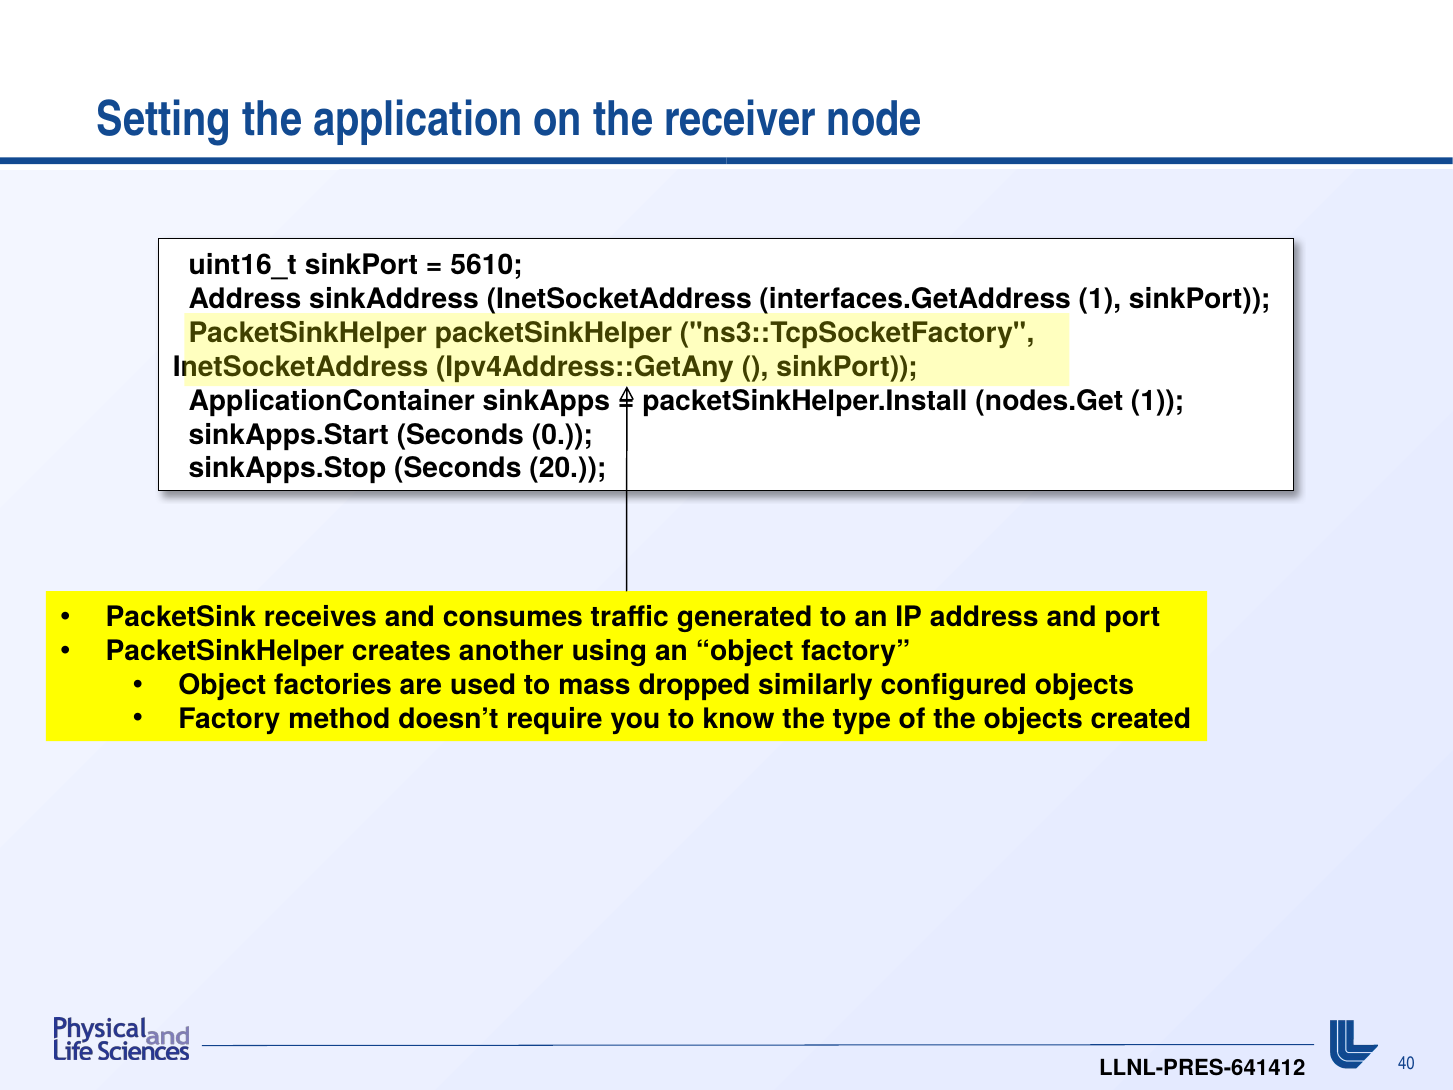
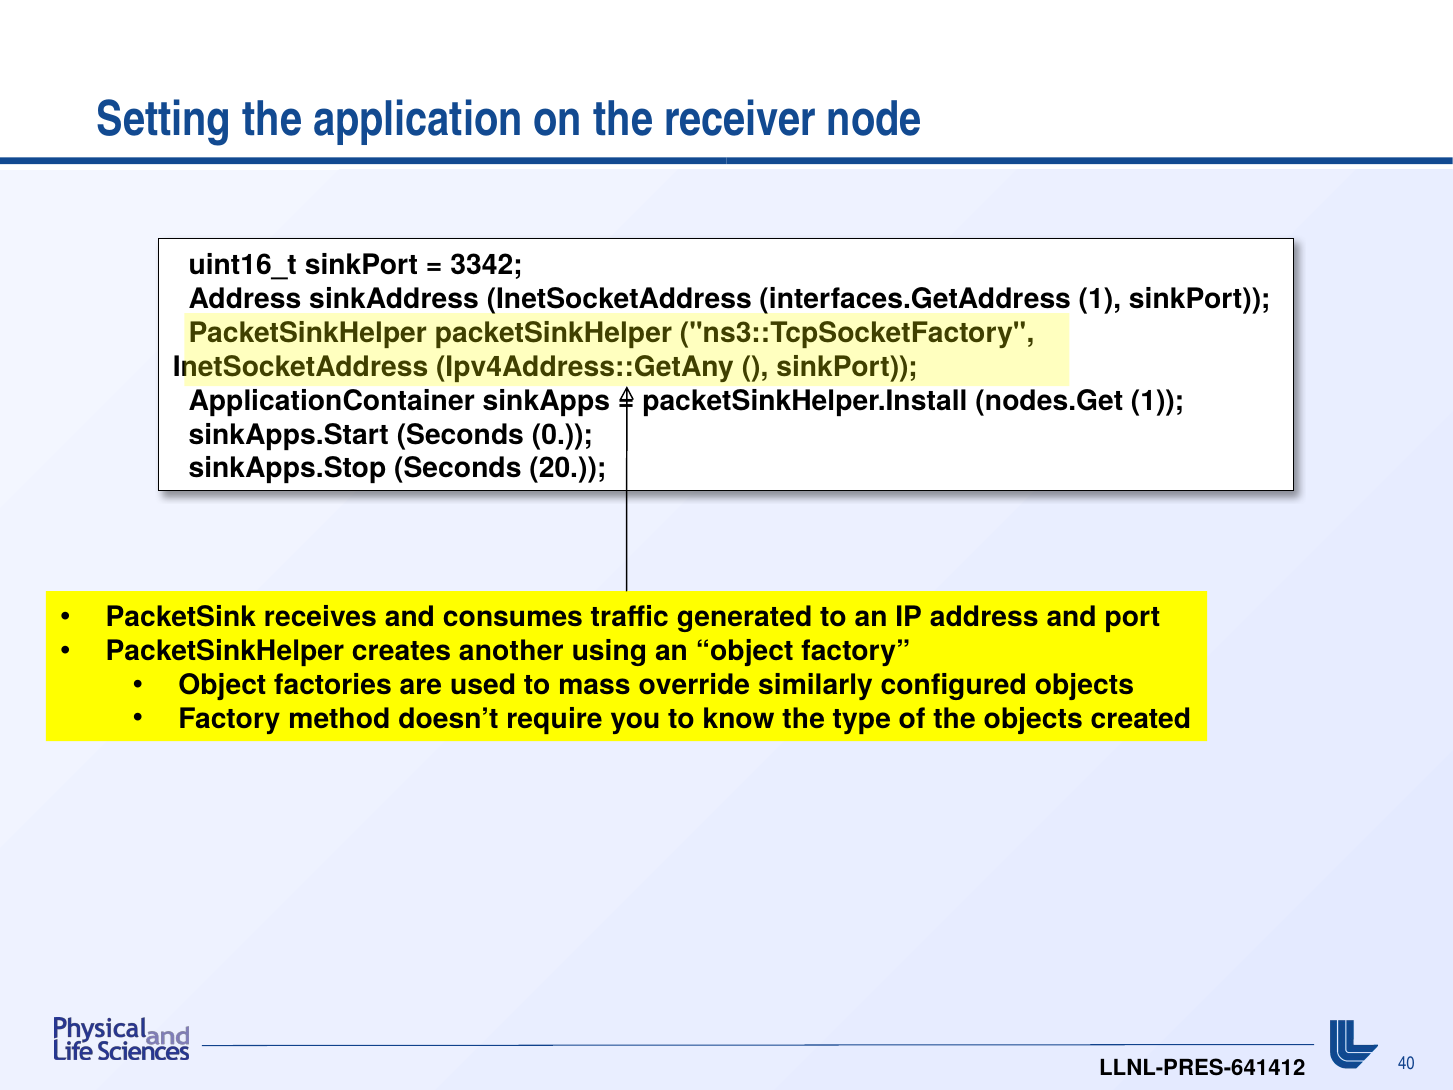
5610: 5610 -> 3342 (487, 265)
dropped: dropped -> override (694, 685)
